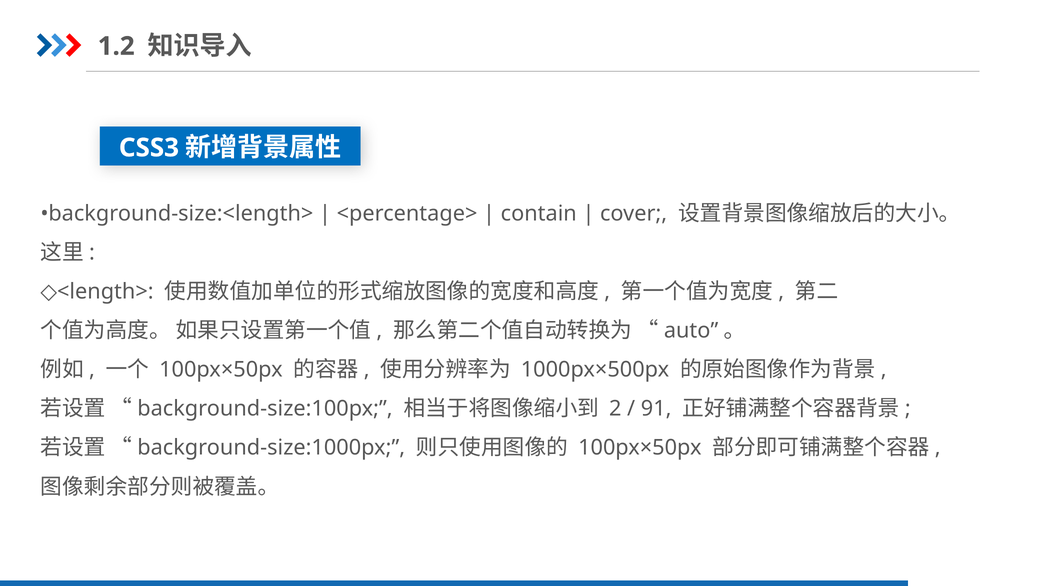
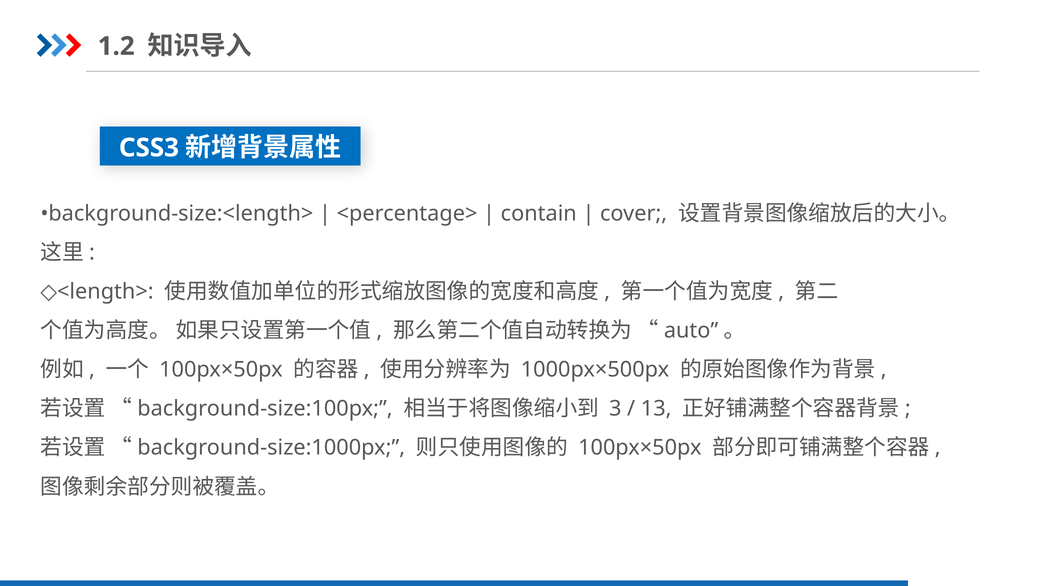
2: 2 -> 3 (615, 409)
91: 91 -> 13 (656, 409)
